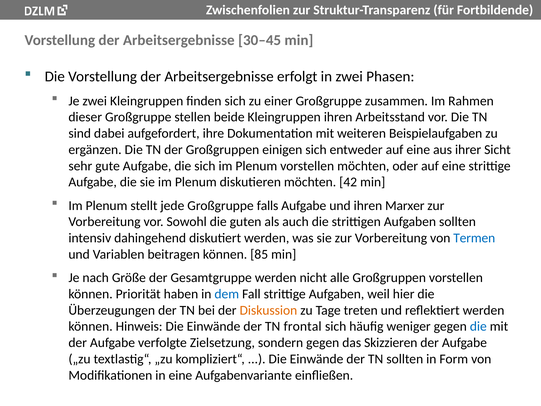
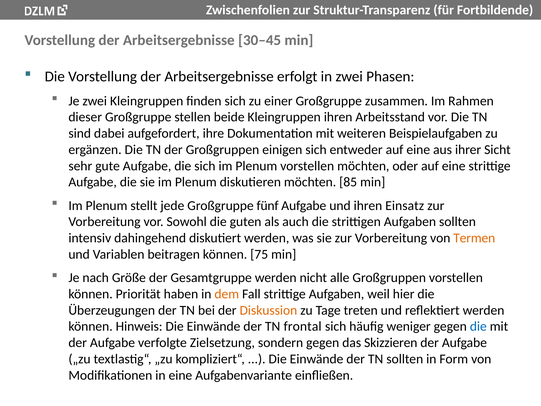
42: 42 -> 85 (348, 182)
falls: falls -> fünf (268, 205)
Marxer: Marxer -> Einsatz (405, 205)
Termen colour: blue -> orange (474, 238)
85: 85 -> 75 (259, 254)
dem colour: blue -> orange (227, 294)
